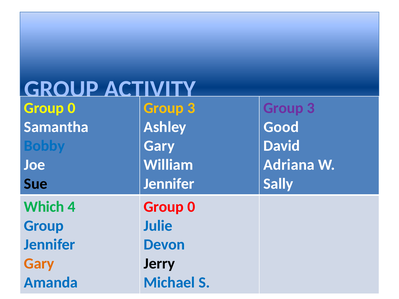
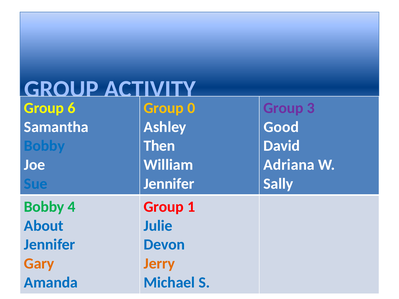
0: 0 -> 6 (71, 108)
3: 3 -> 0 (191, 108)
Gary: Gary -> Then (159, 146)
Sue colour: black -> blue (36, 184)
Which: Which -> Bobby (44, 207)
0: 0 -> 1 (191, 207)
Group: Group -> About (44, 226)
Jerry colour: black -> orange (159, 264)
